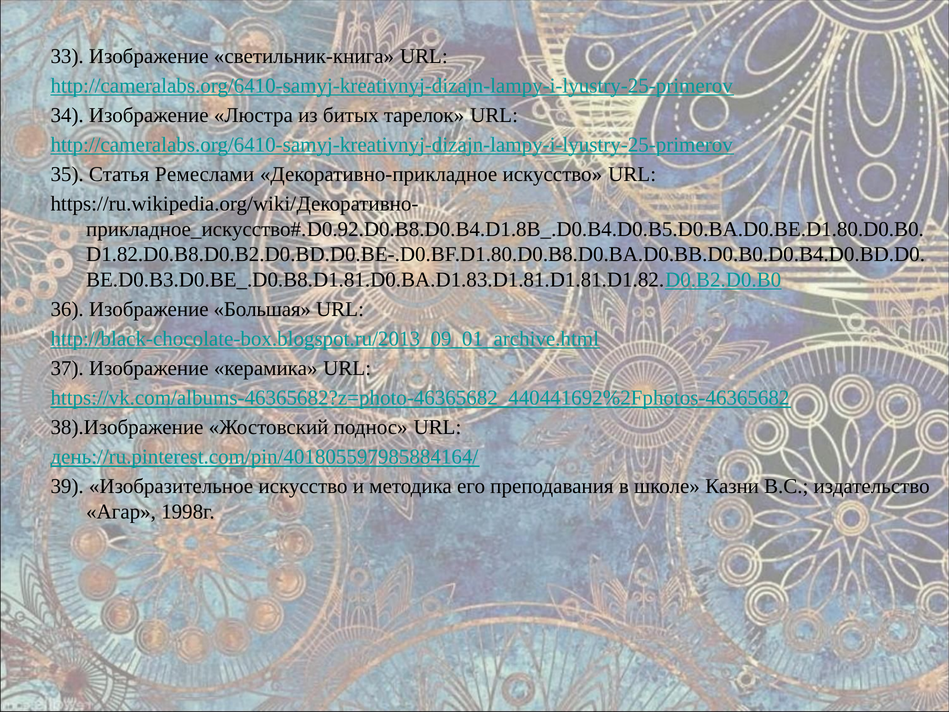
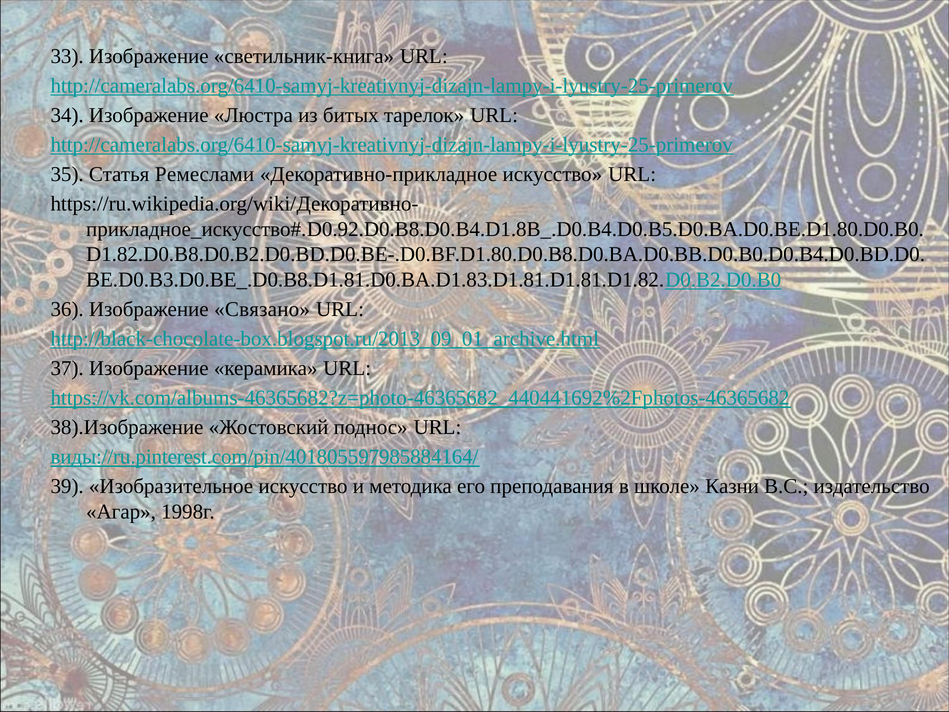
Большая: Большая -> Связано (262, 309)
день://ru.pinterest.com/pin/401805597985884164/: день://ru.pinterest.com/pin/401805597985884164/ -> виды://ru.pinterest.com/pin/401805597985884164/ (264, 457)
